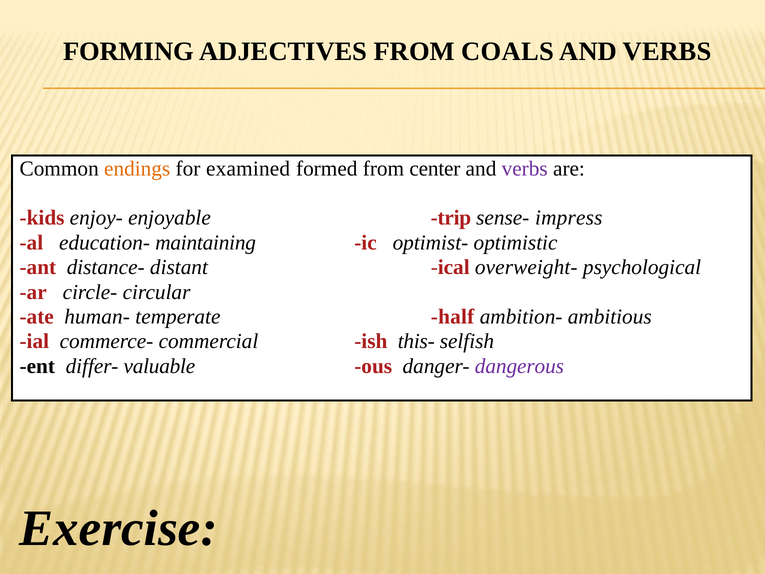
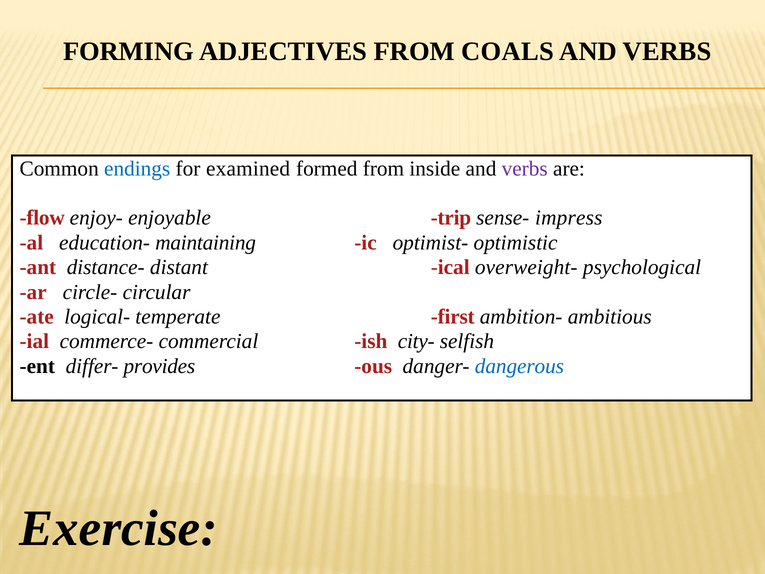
endings colour: orange -> blue (137, 169)
center: center -> inside (435, 169)
kids: kids -> flow (42, 218)
human-: human- -> logical- (97, 317)
half: half -> first (453, 317)
this-: this- -> city- (416, 341)
valuable: valuable -> provides (159, 366)
dangerous colour: purple -> blue (519, 366)
